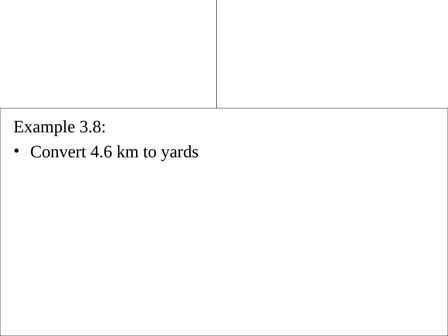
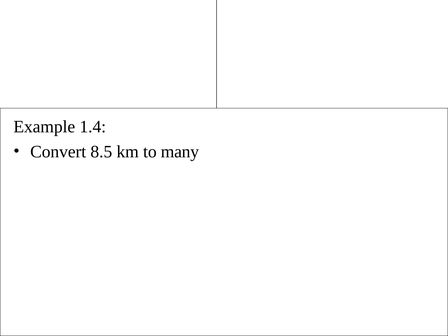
3.8: 3.8 -> 1.4 (93, 127)
4.6: 4.6 -> 8.5 (101, 152)
yards: yards -> many (180, 152)
